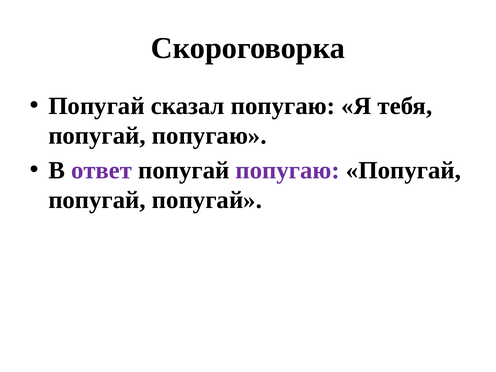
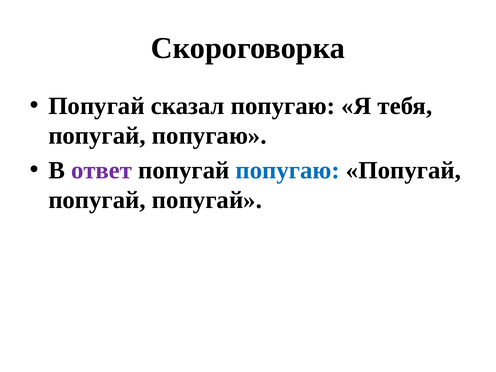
попугаю colour: purple -> blue (288, 170)
